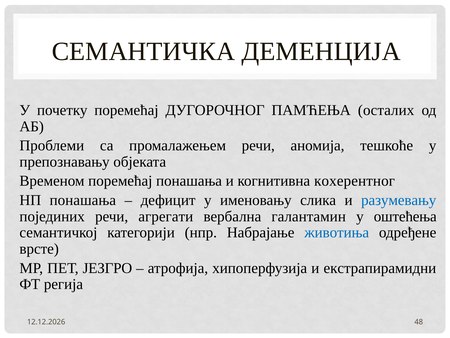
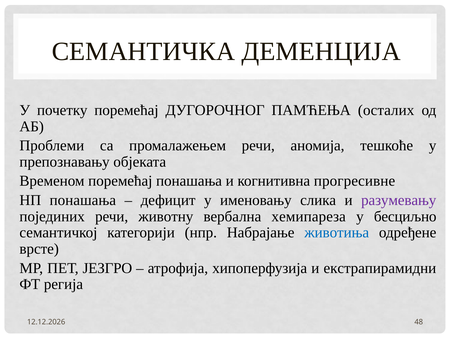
кохерентног: кохерентног -> прогресивне (355, 181)
разумевању colour: blue -> purple (399, 200)
агрегати: агрегати -> животну (166, 216)
галантамин: галантамин -> хемипареза (309, 216)
оштећења: оштећења -> бесциљно (405, 216)
